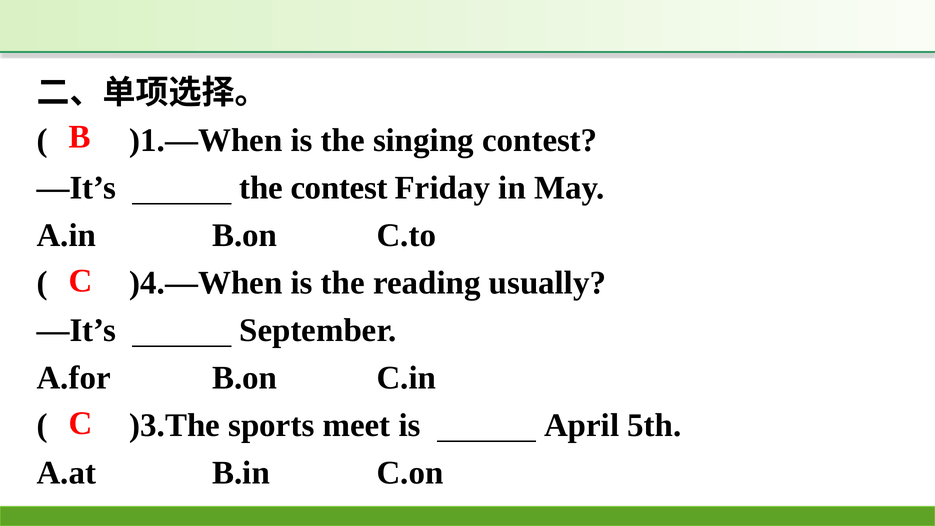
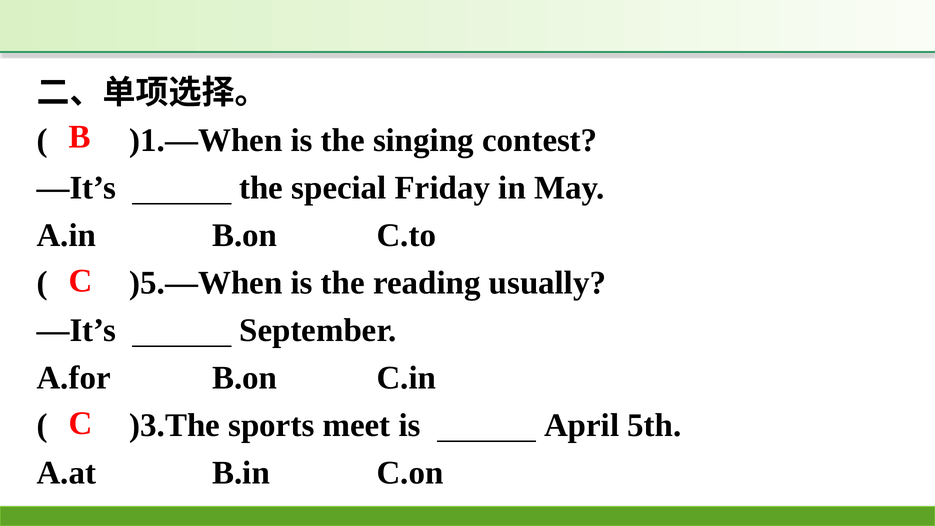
the contest: contest -> special (339, 188)
)4.—When: )4.—When -> )5.—When (206, 283)
